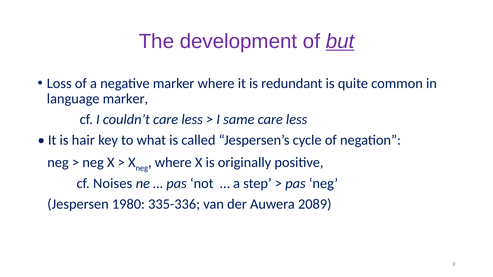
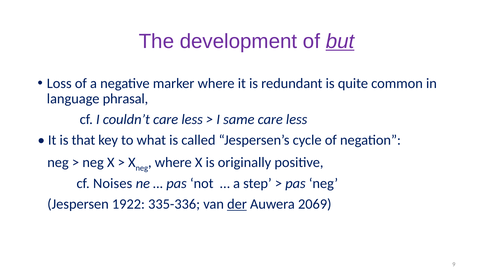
language marker: marker -> phrasal (125, 99)
hair: hair -> that (83, 140)
1980: 1980 -> 1922 (128, 204)
der underline: none -> present (237, 204)
2089: 2089 -> 2069 (315, 204)
